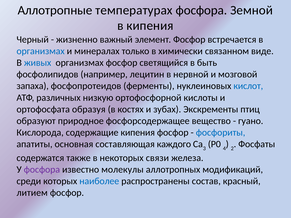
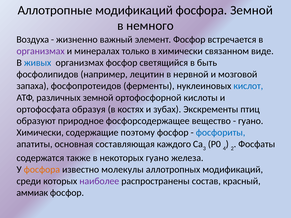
Аллотропные температурах: температурах -> модификаций (134, 10)
в кипения: кипения -> немного (150, 26)
Черный: Черный -> Воздуха (33, 40)
организмах colour: blue -> purple (41, 51)
различных низкую: низкую -> земной (98, 98)
Кислорода: Кислорода -> Химически (40, 133)
содержащие кипения: кипения -> поэтому (138, 133)
некоторых связи: связи -> гуано (157, 158)
фосфора colour: purple -> orange (42, 170)
наиболее colour: blue -> purple (99, 181)
литием: литием -> аммиак (32, 193)
